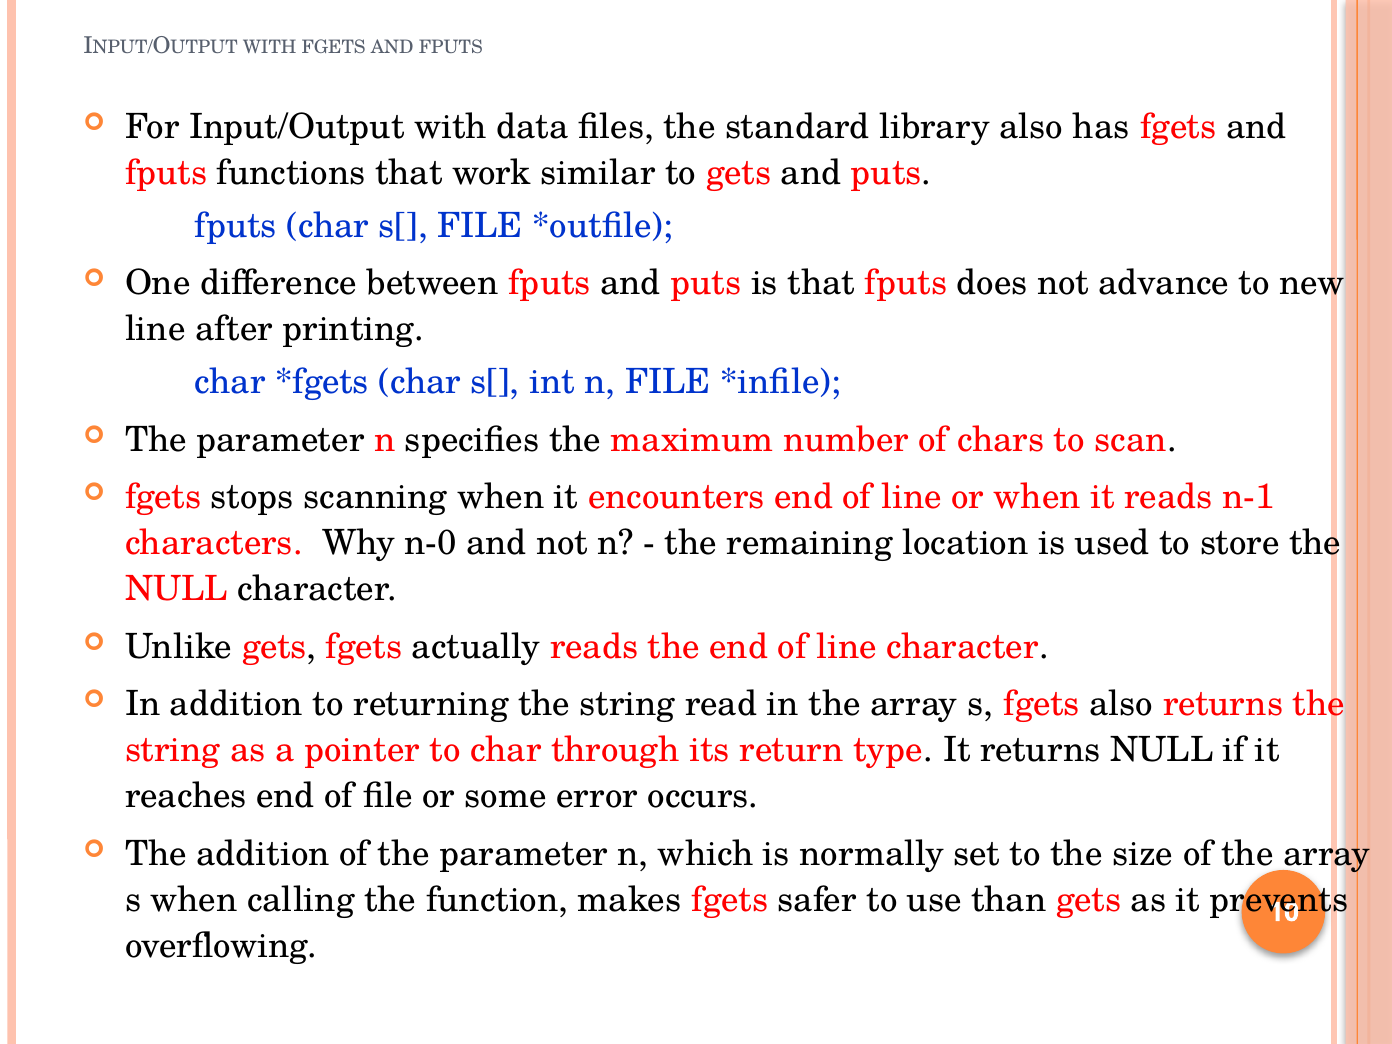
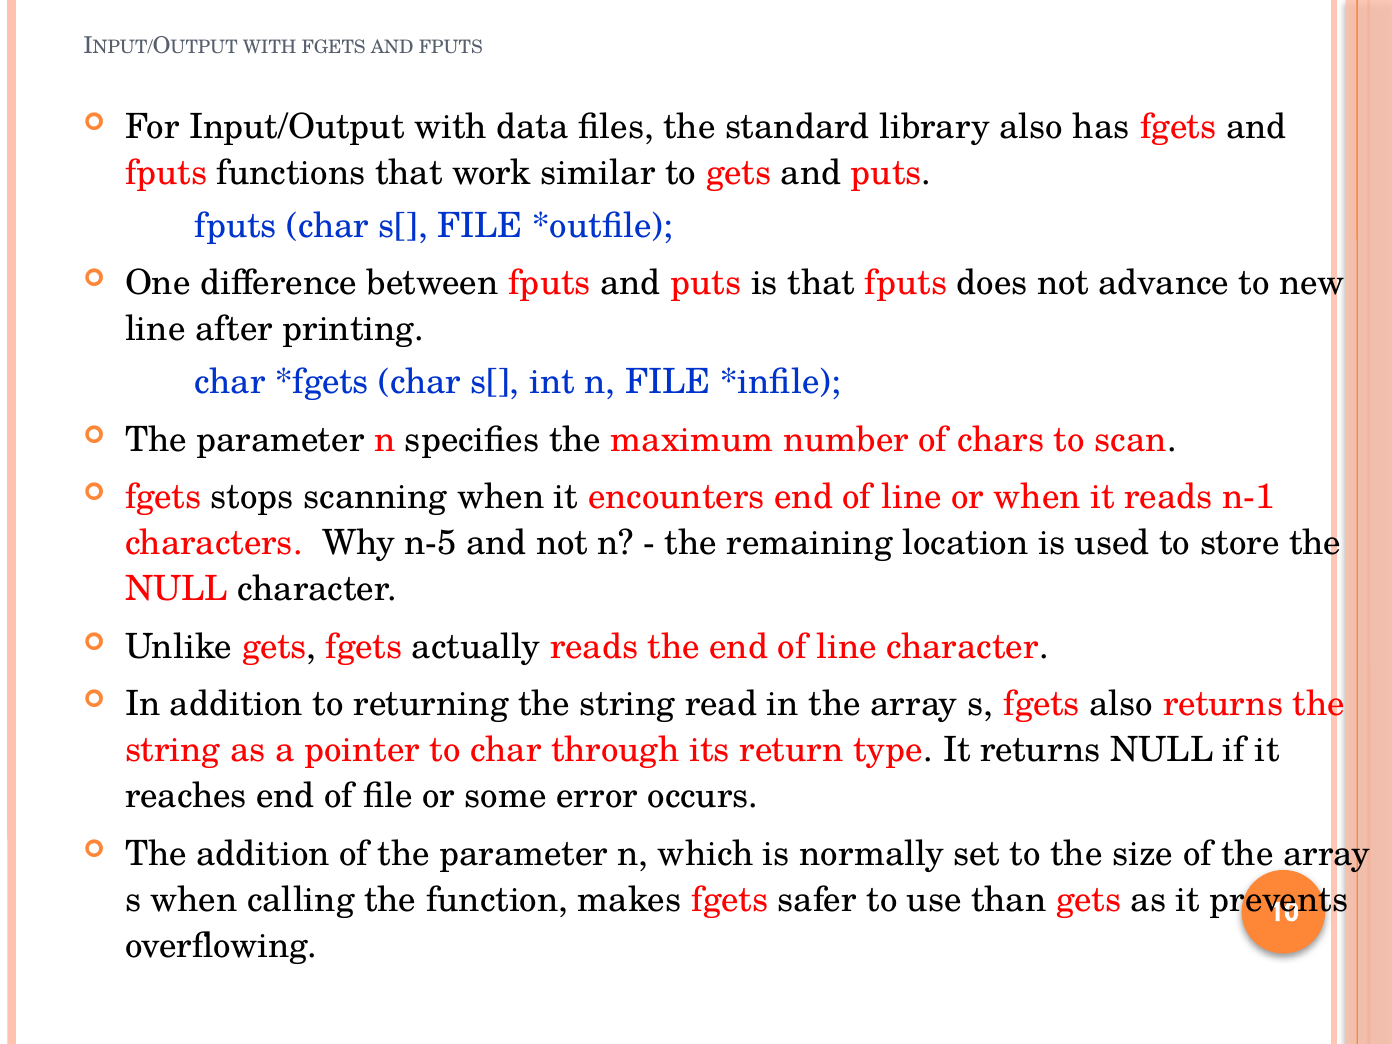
n-0: n-0 -> n-5 (430, 543)
